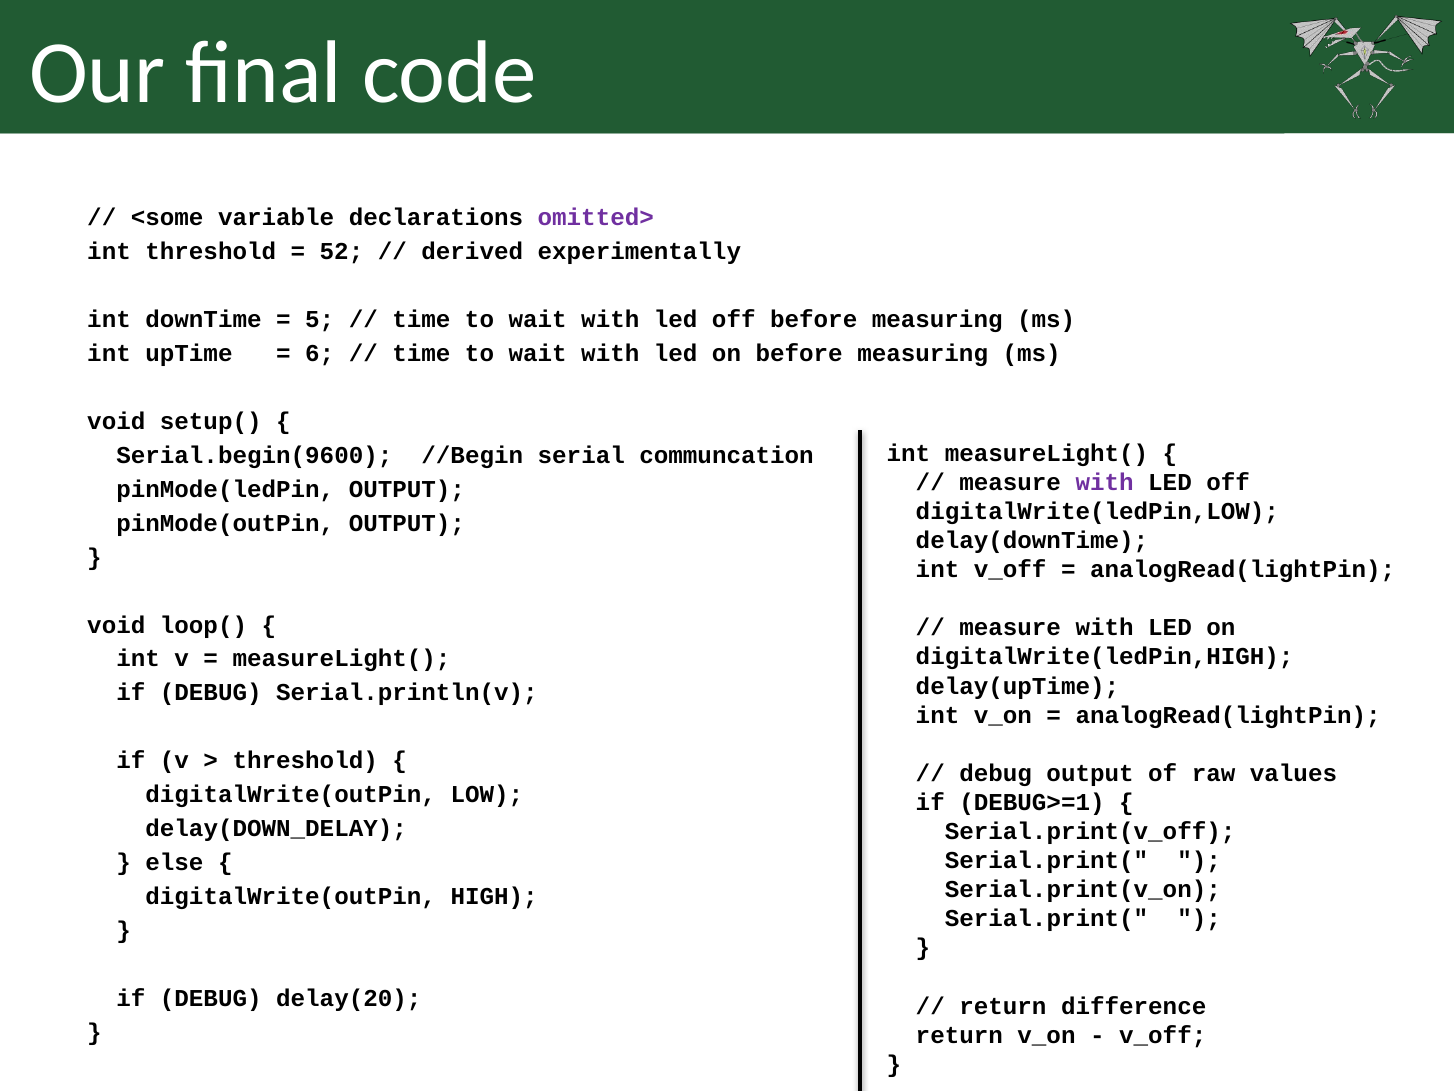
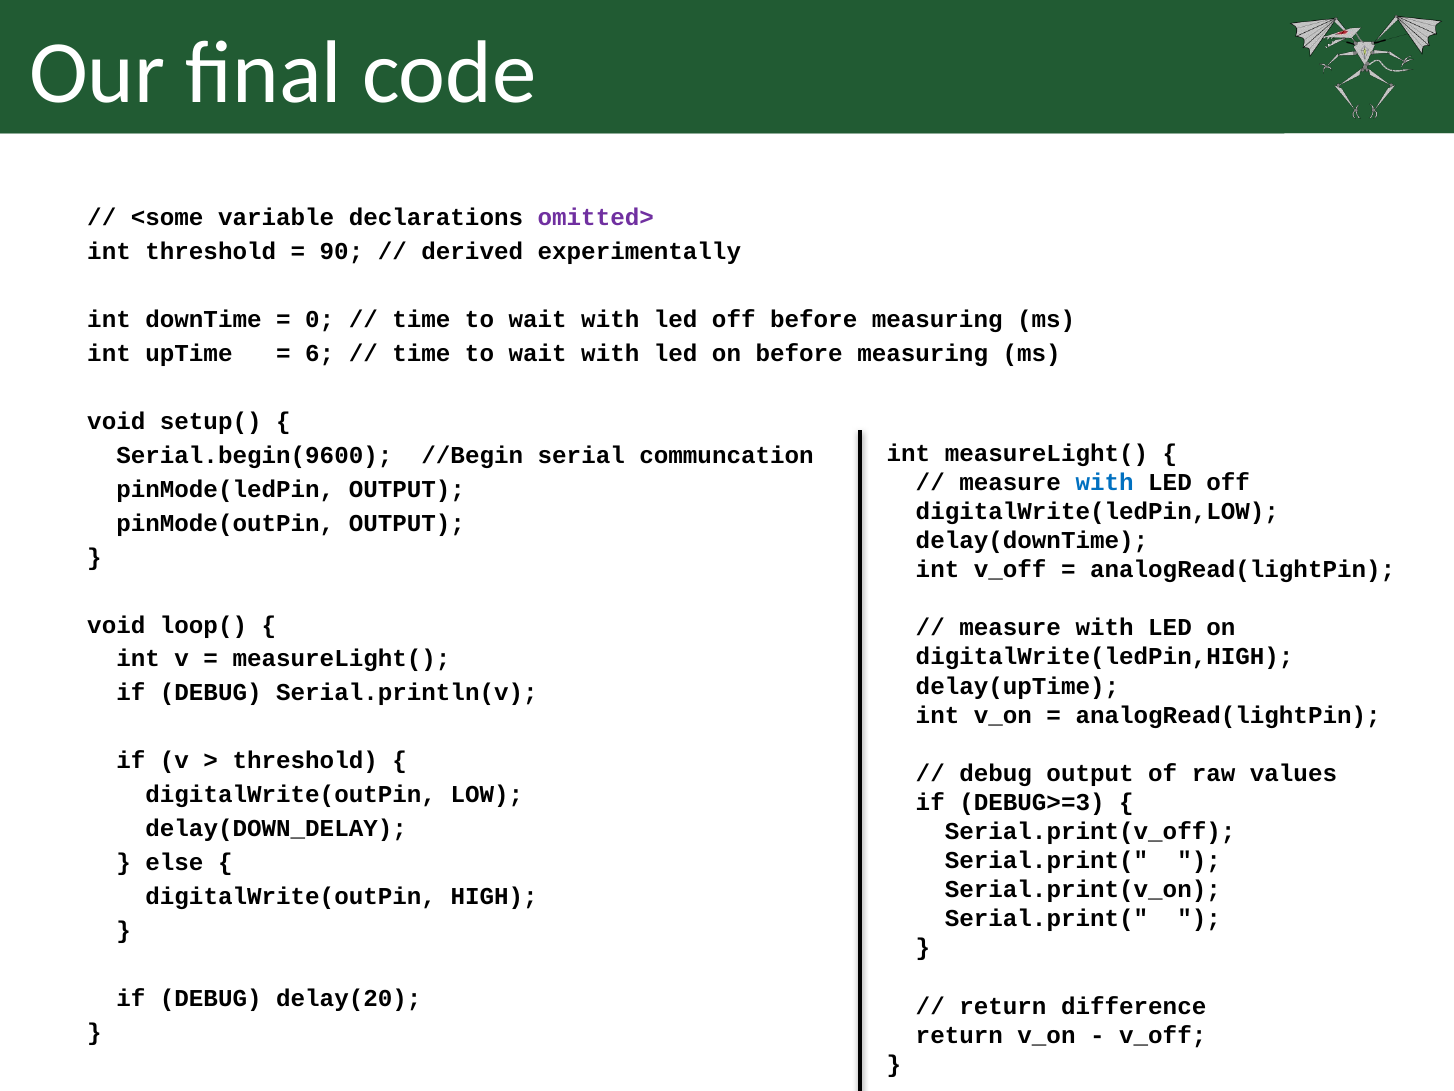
52: 52 -> 90 (341, 251)
5: 5 -> 0 (320, 319)
with colour: purple -> blue (1105, 482)
DEBUG>=1: DEBUG>=1 -> DEBUG>=3 (1032, 802)
